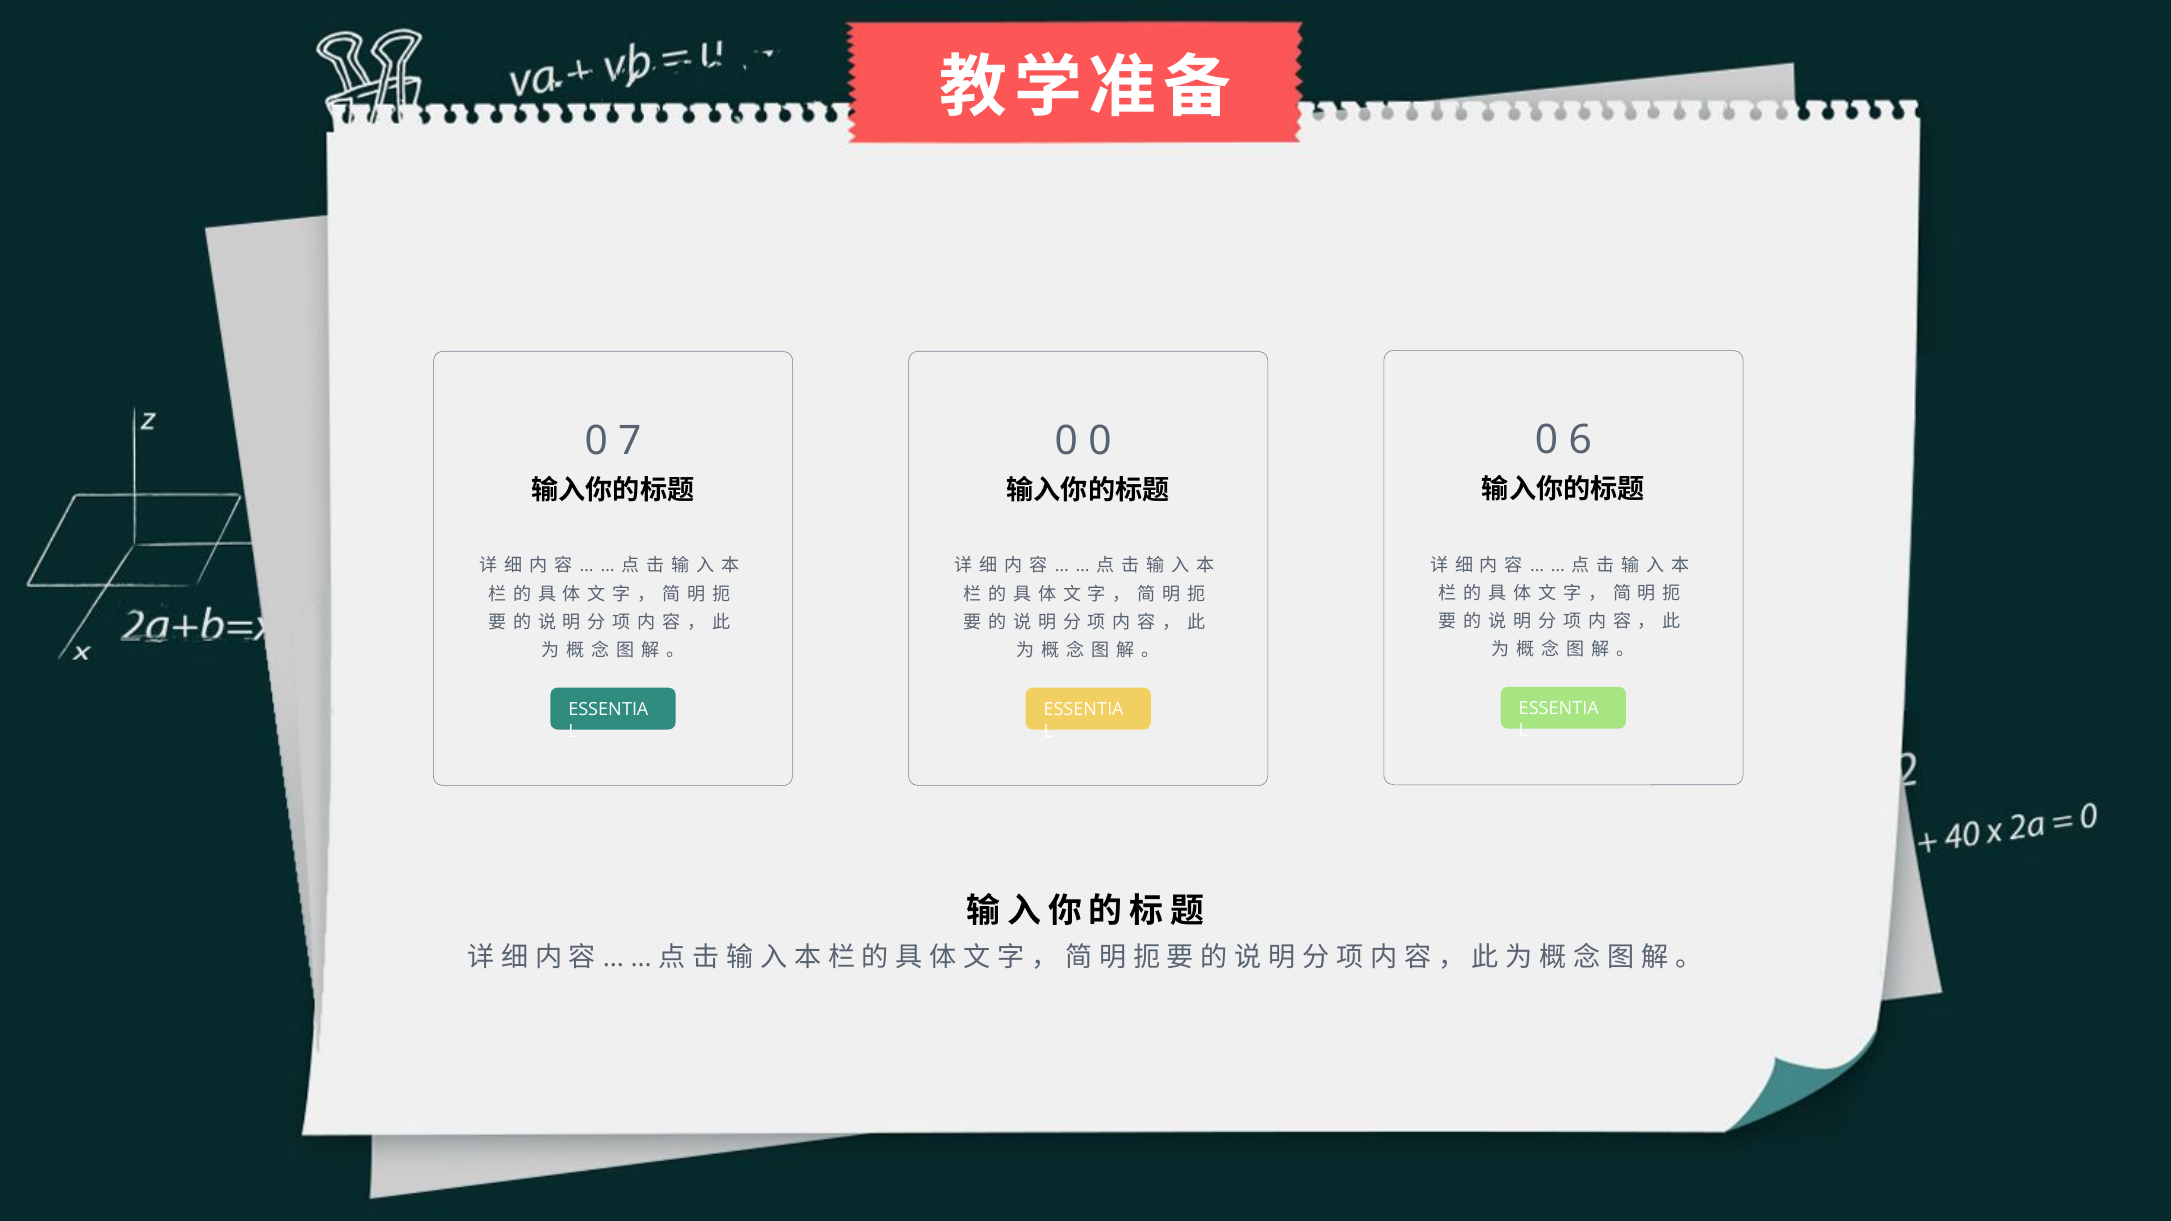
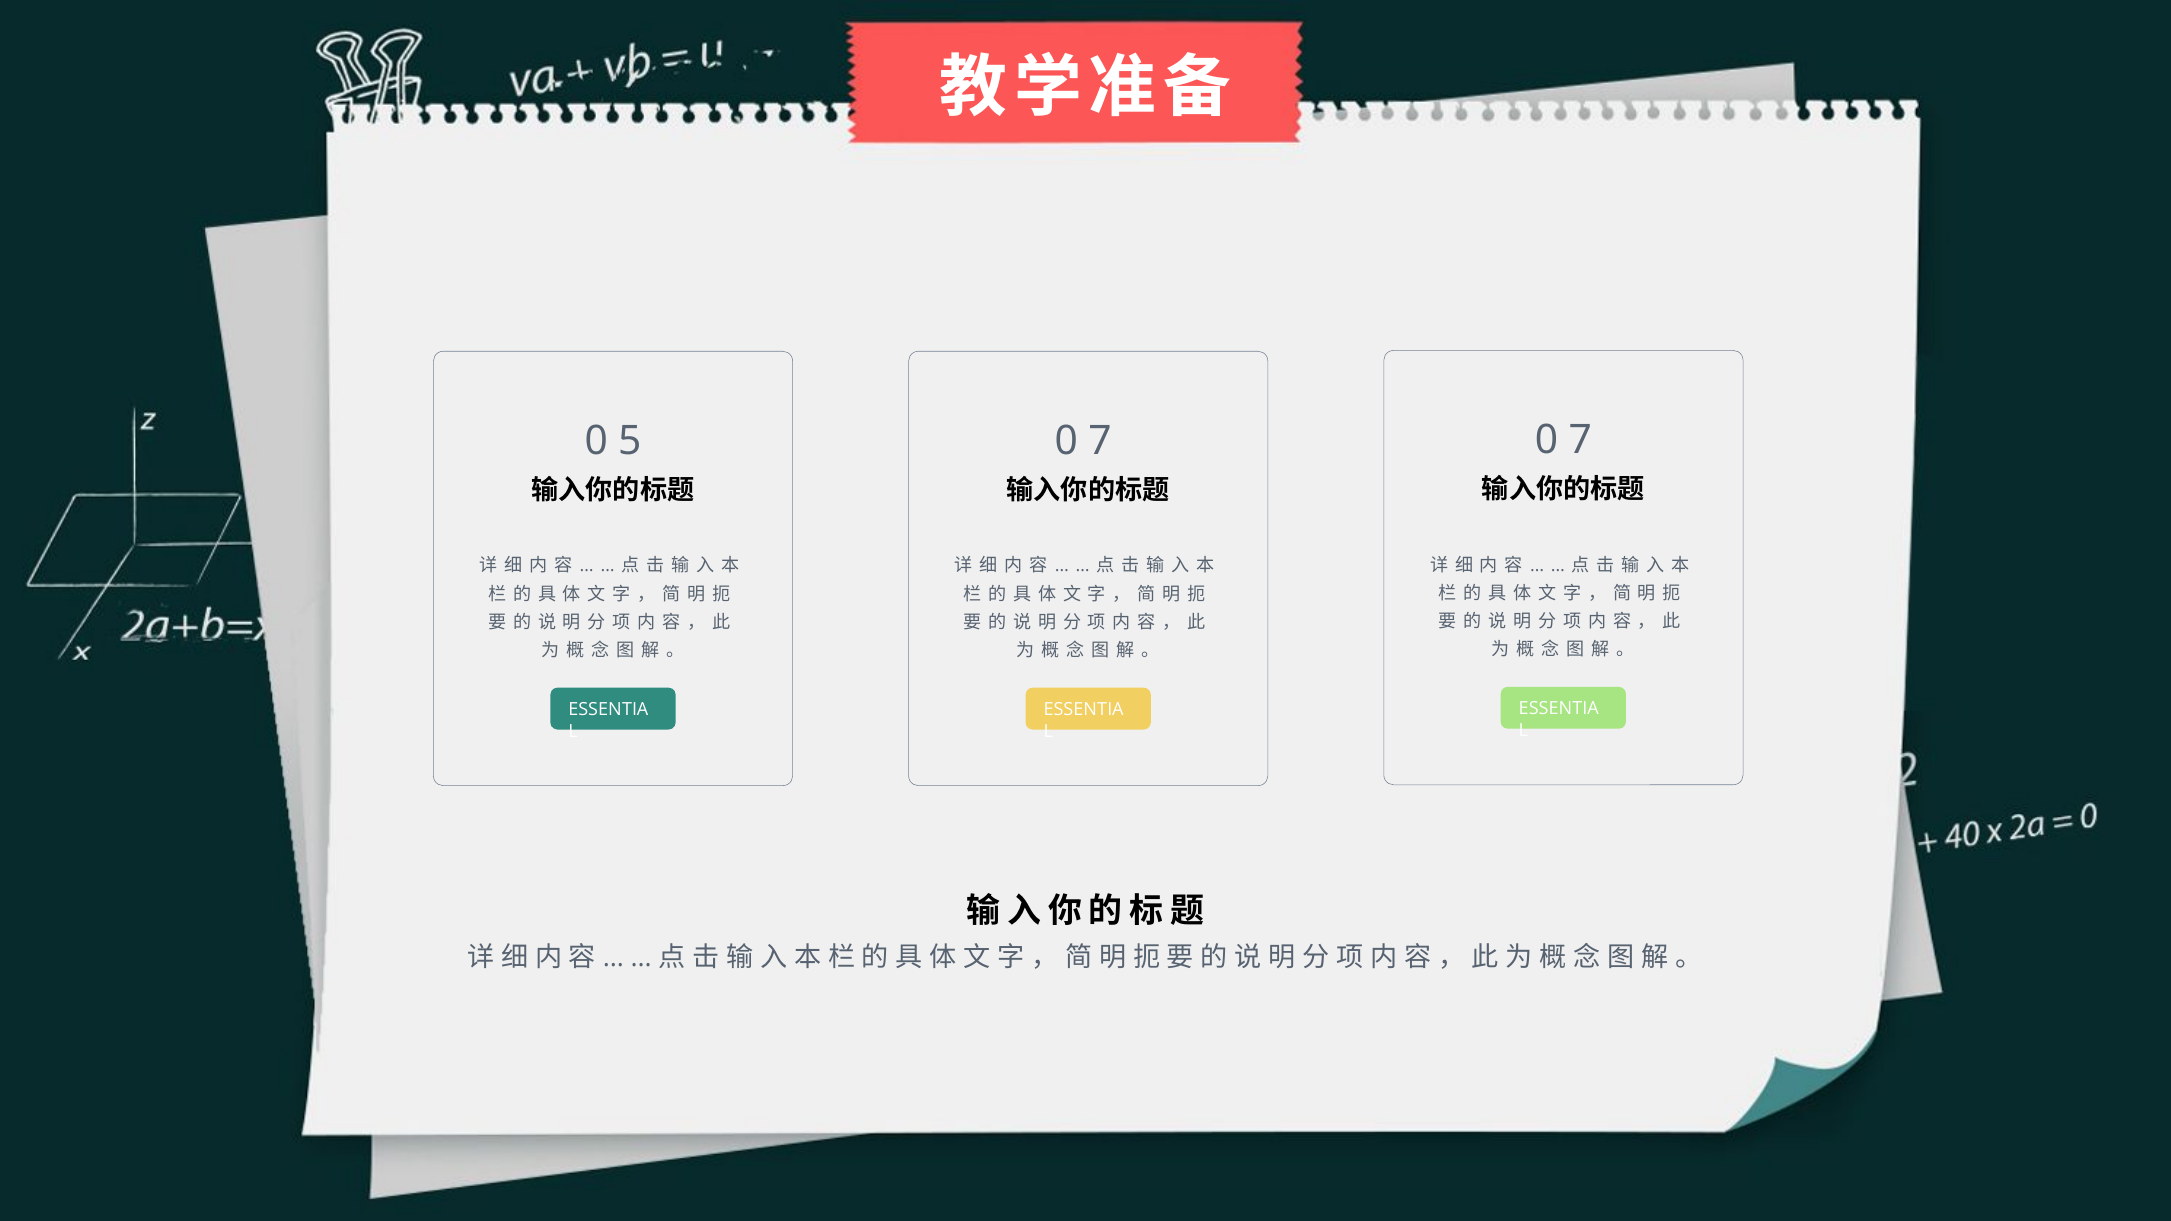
6: 6 -> 7 (1580, 440)
7: 7 -> 5 (630, 441)
0: 0 -> 7 (1100, 441)
